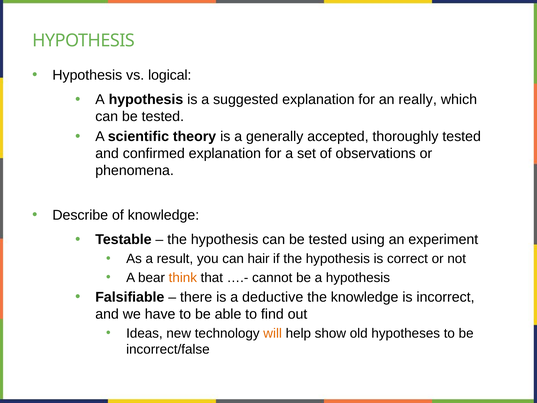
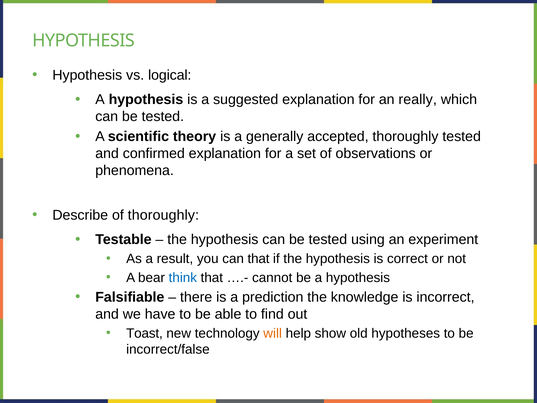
of knowledge: knowledge -> thoroughly (163, 215)
can hair: hair -> that (259, 259)
think colour: orange -> blue (183, 277)
deductive: deductive -> prediction (273, 297)
Ideas: Ideas -> Toast (144, 333)
